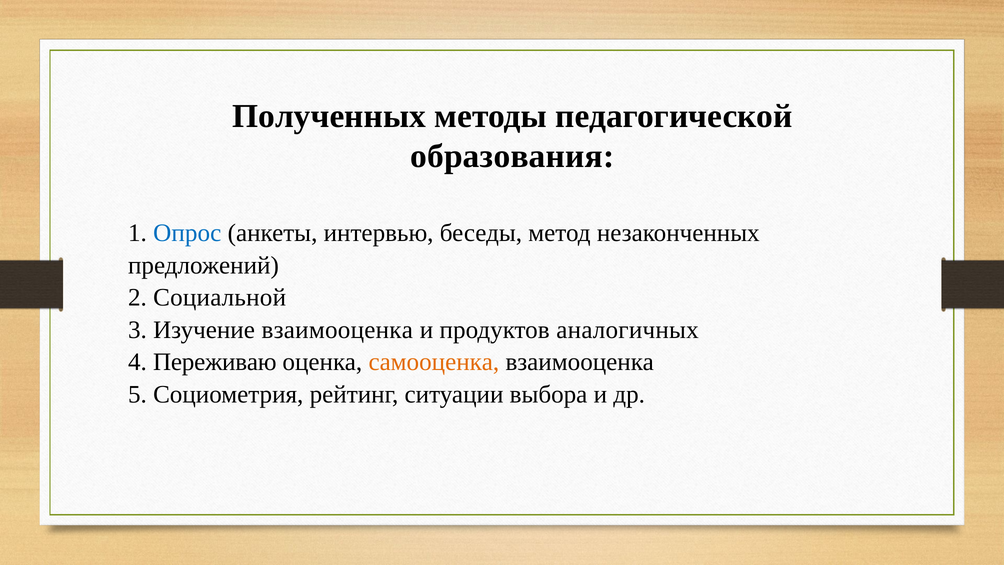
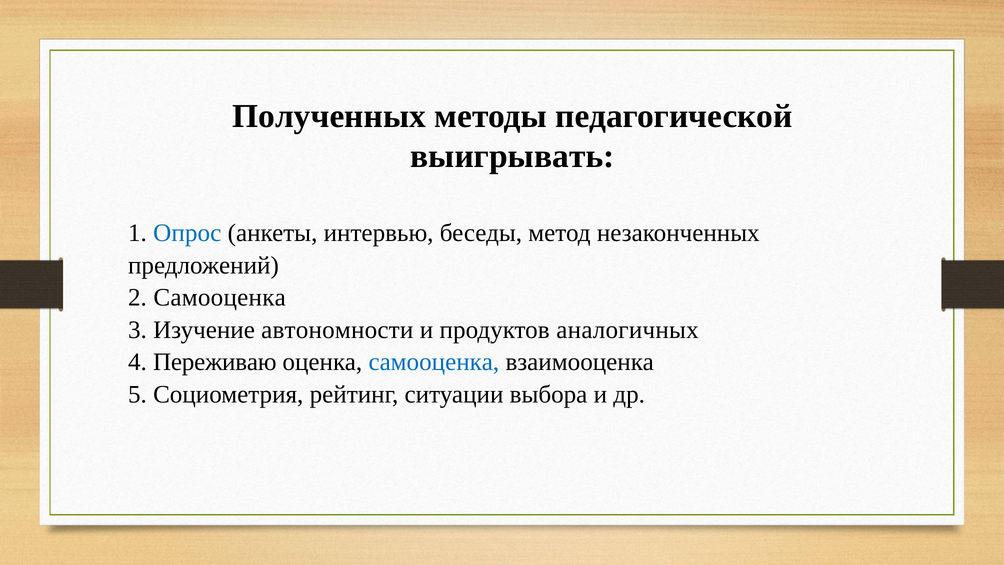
образования: образования -> выигрывать (512, 156)
2 Социальной: Социальной -> Самооценка (220, 297)
Изучение взаимооценка: взаимооценка -> автономности (337, 330)
самооценка colour: orange -> blue (434, 362)
